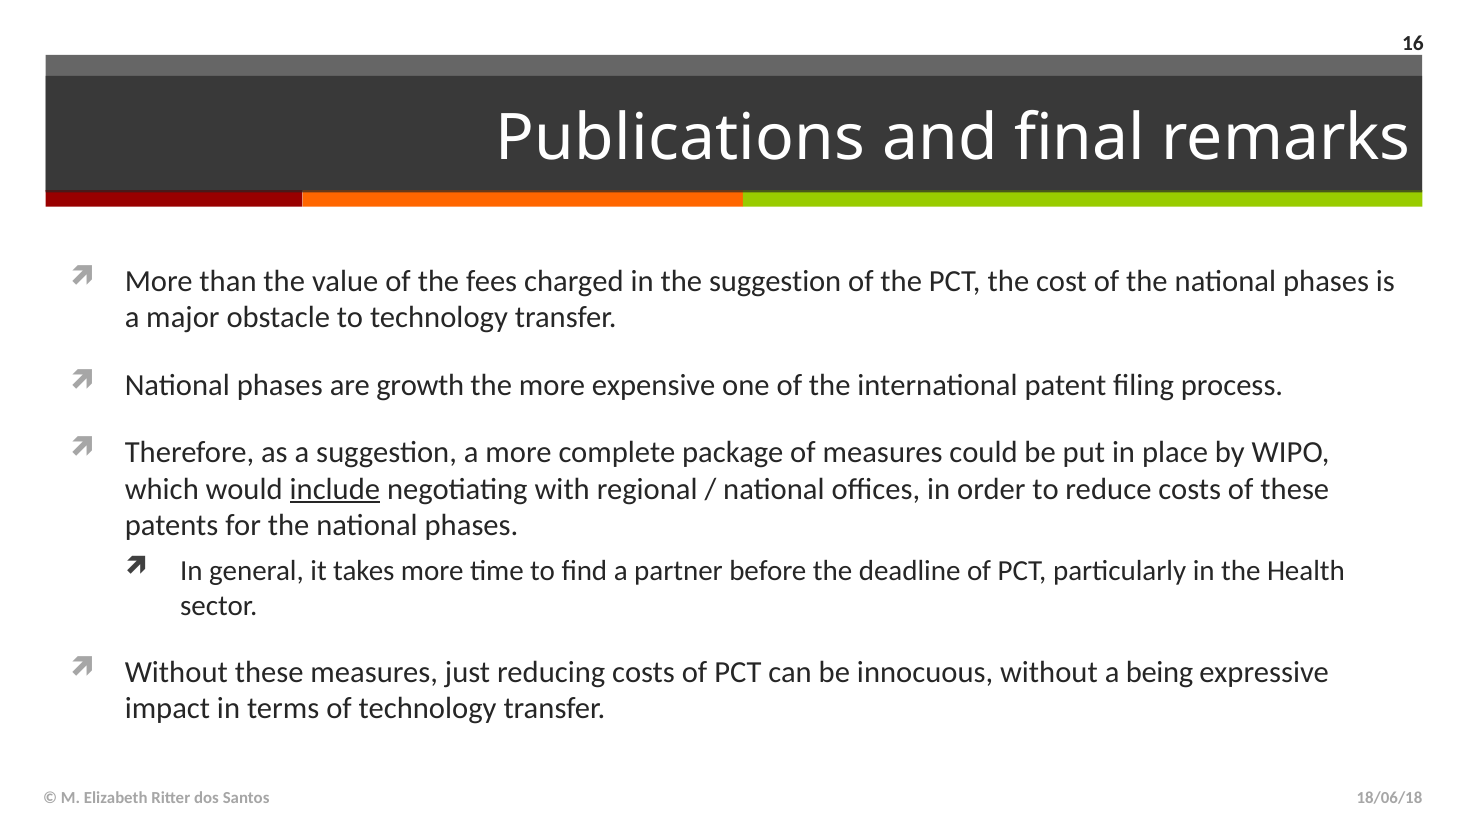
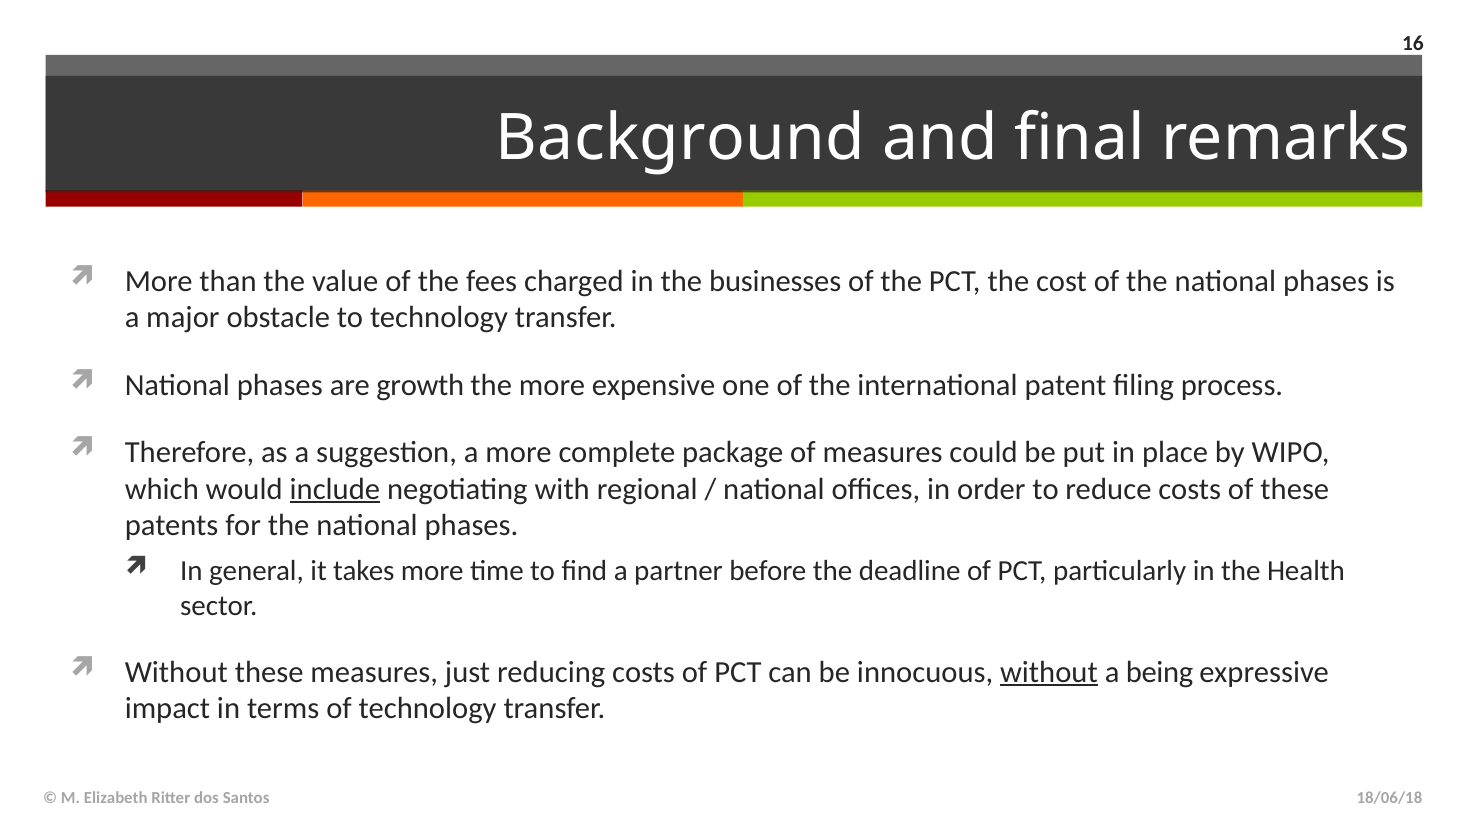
Publications: Publications -> Background (681, 139)
the suggestion: suggestion -> businesses (775, 281)
without underline: none -> present (1049, 672)
